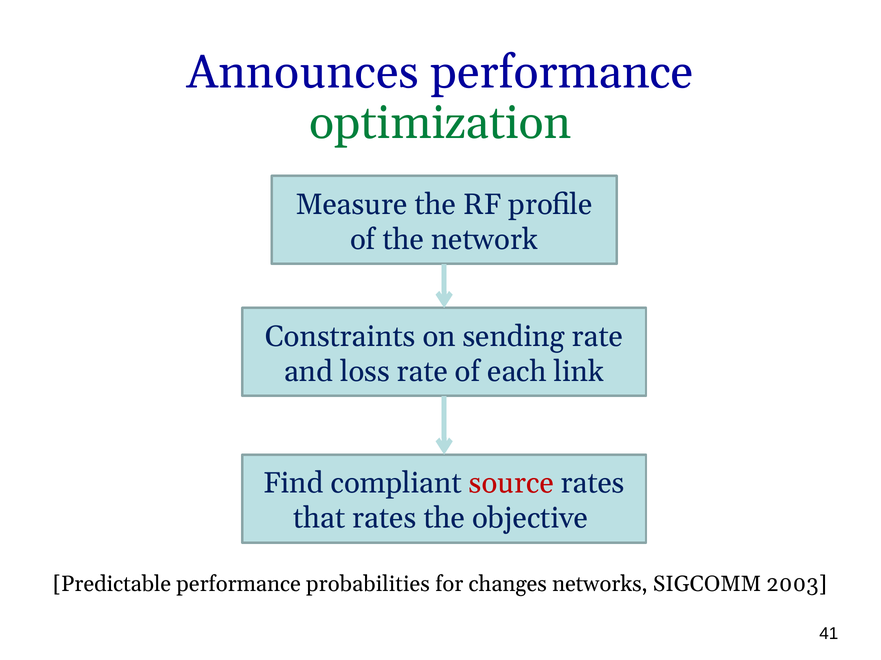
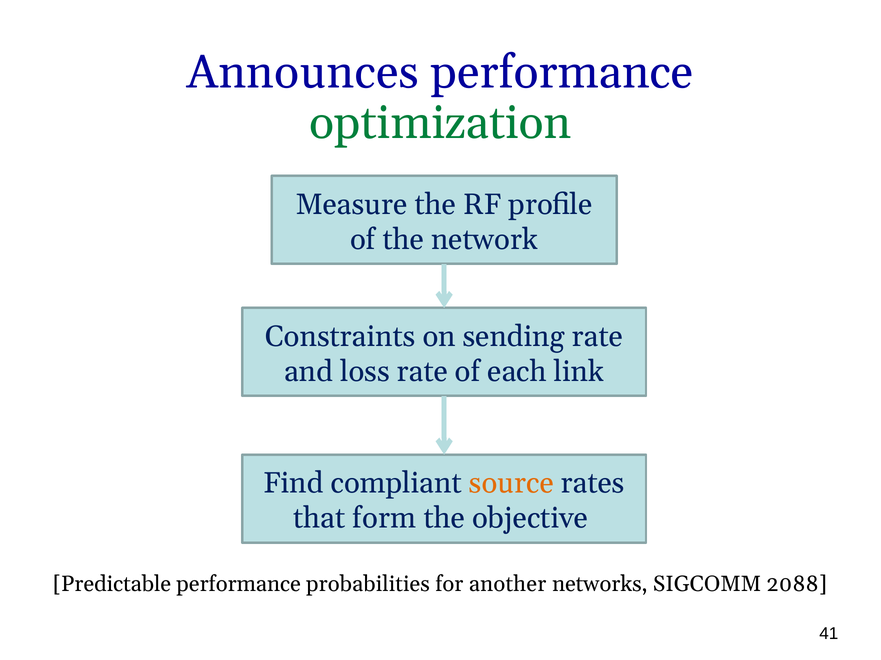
source colour: red -> orange (511, 484)
that rates: rates -> form (384, 519)
changes: changes -> another (508, 584)
2003: 2003 -> 2088 (797, 584)
